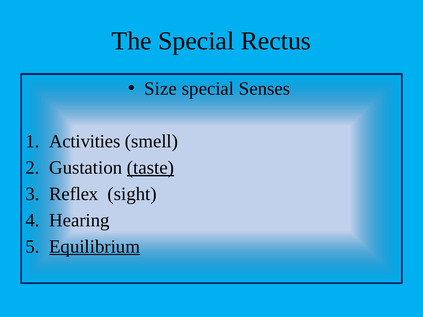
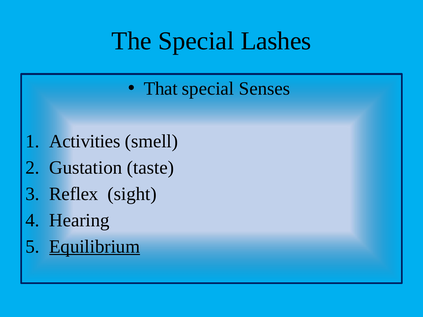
Rectus: Rectus -> Lashes (276, 41)
Size: Size -> That (161, 89)
taste underline: present -> none (150, 168)
